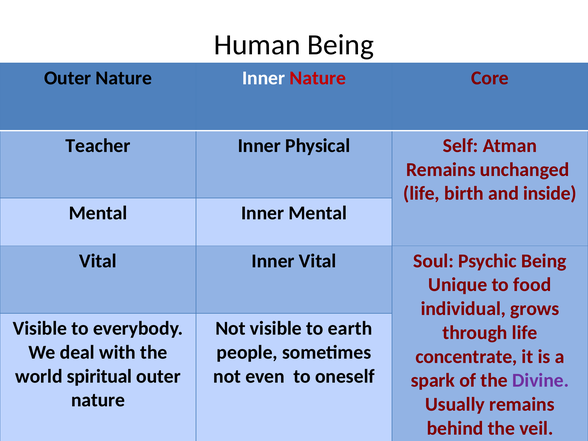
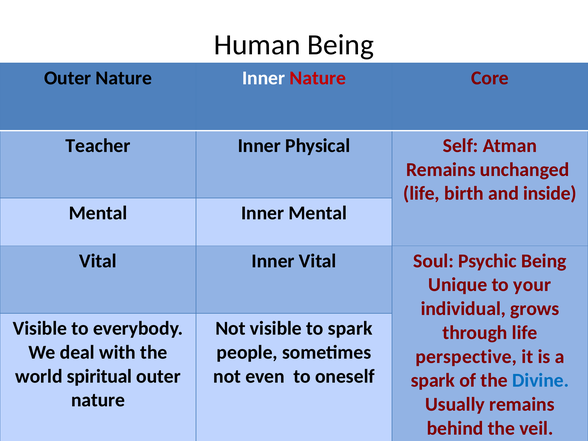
food: food -> your (532, 285)
to earth: earth -> spark (350, 328)
concentrate: concentrate -> perspective (466, 357)
Divine colour: purple -> blue (541, 380)
